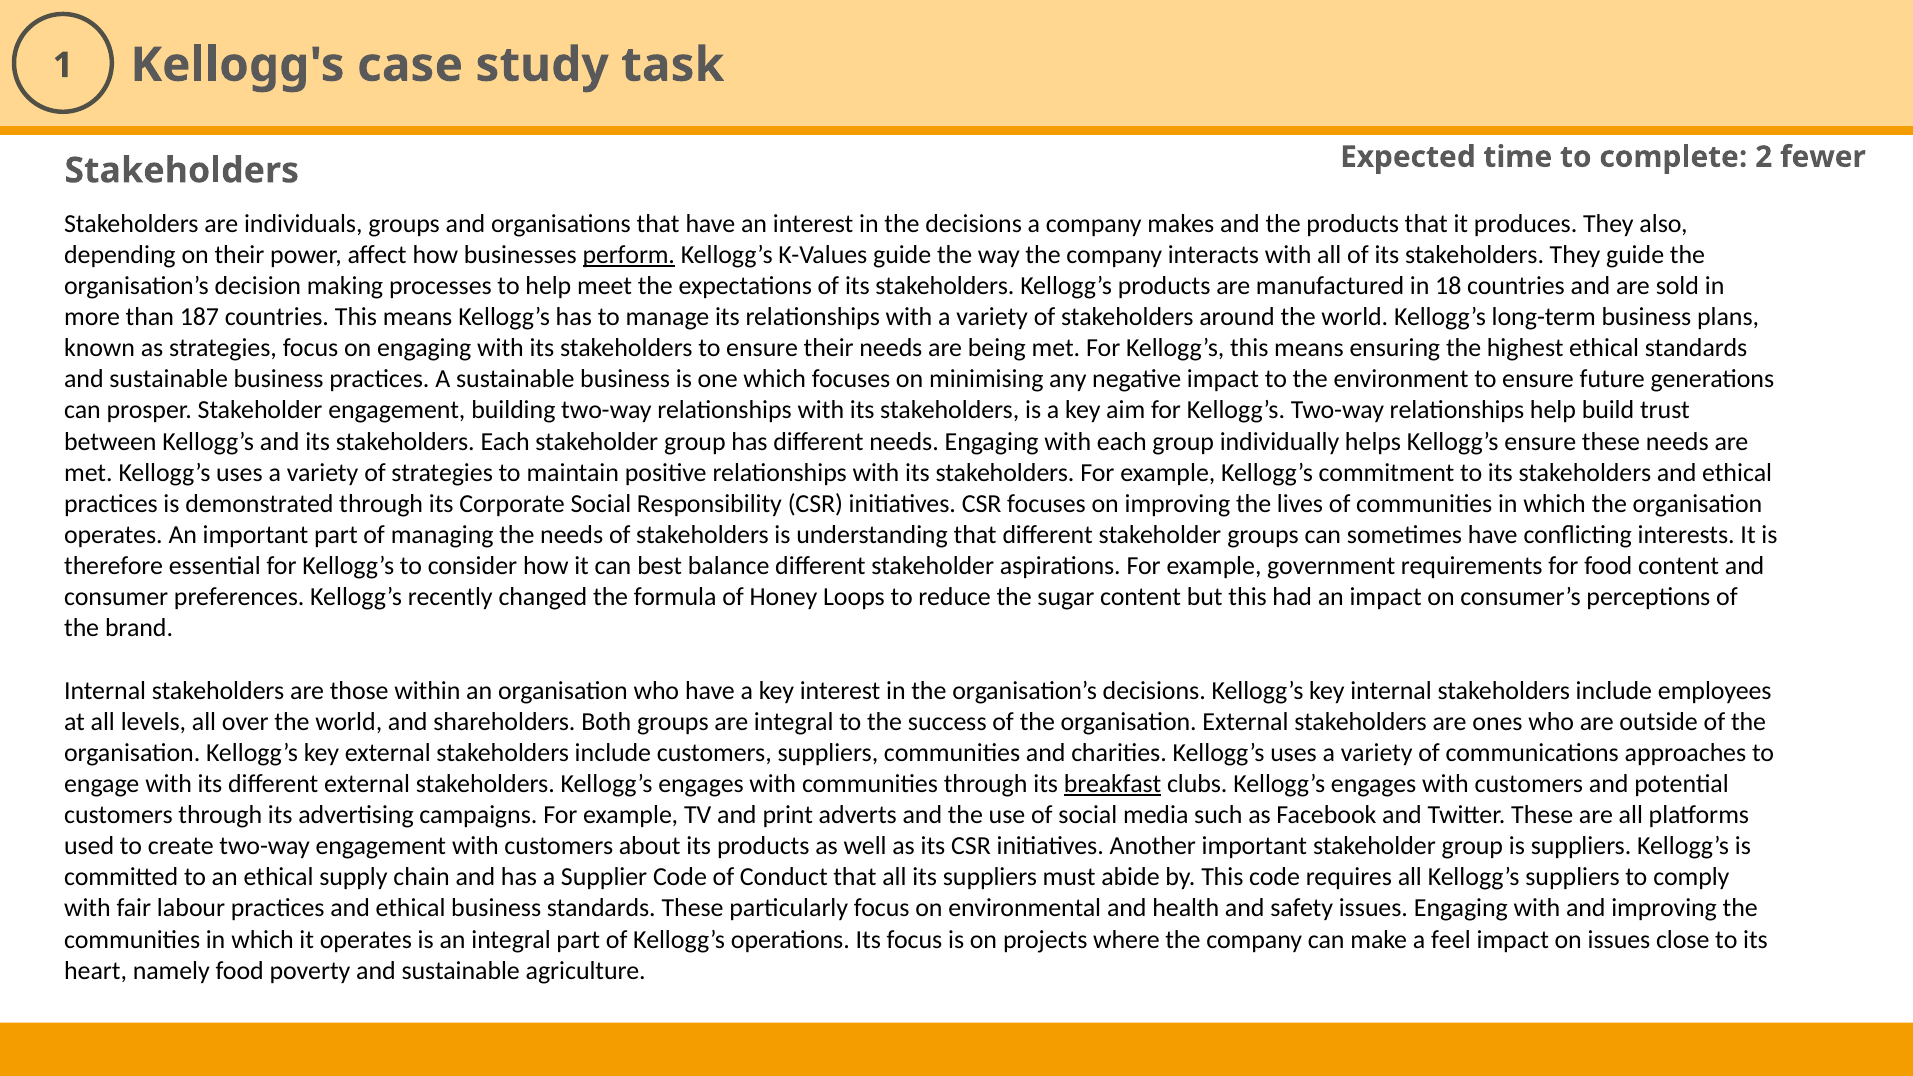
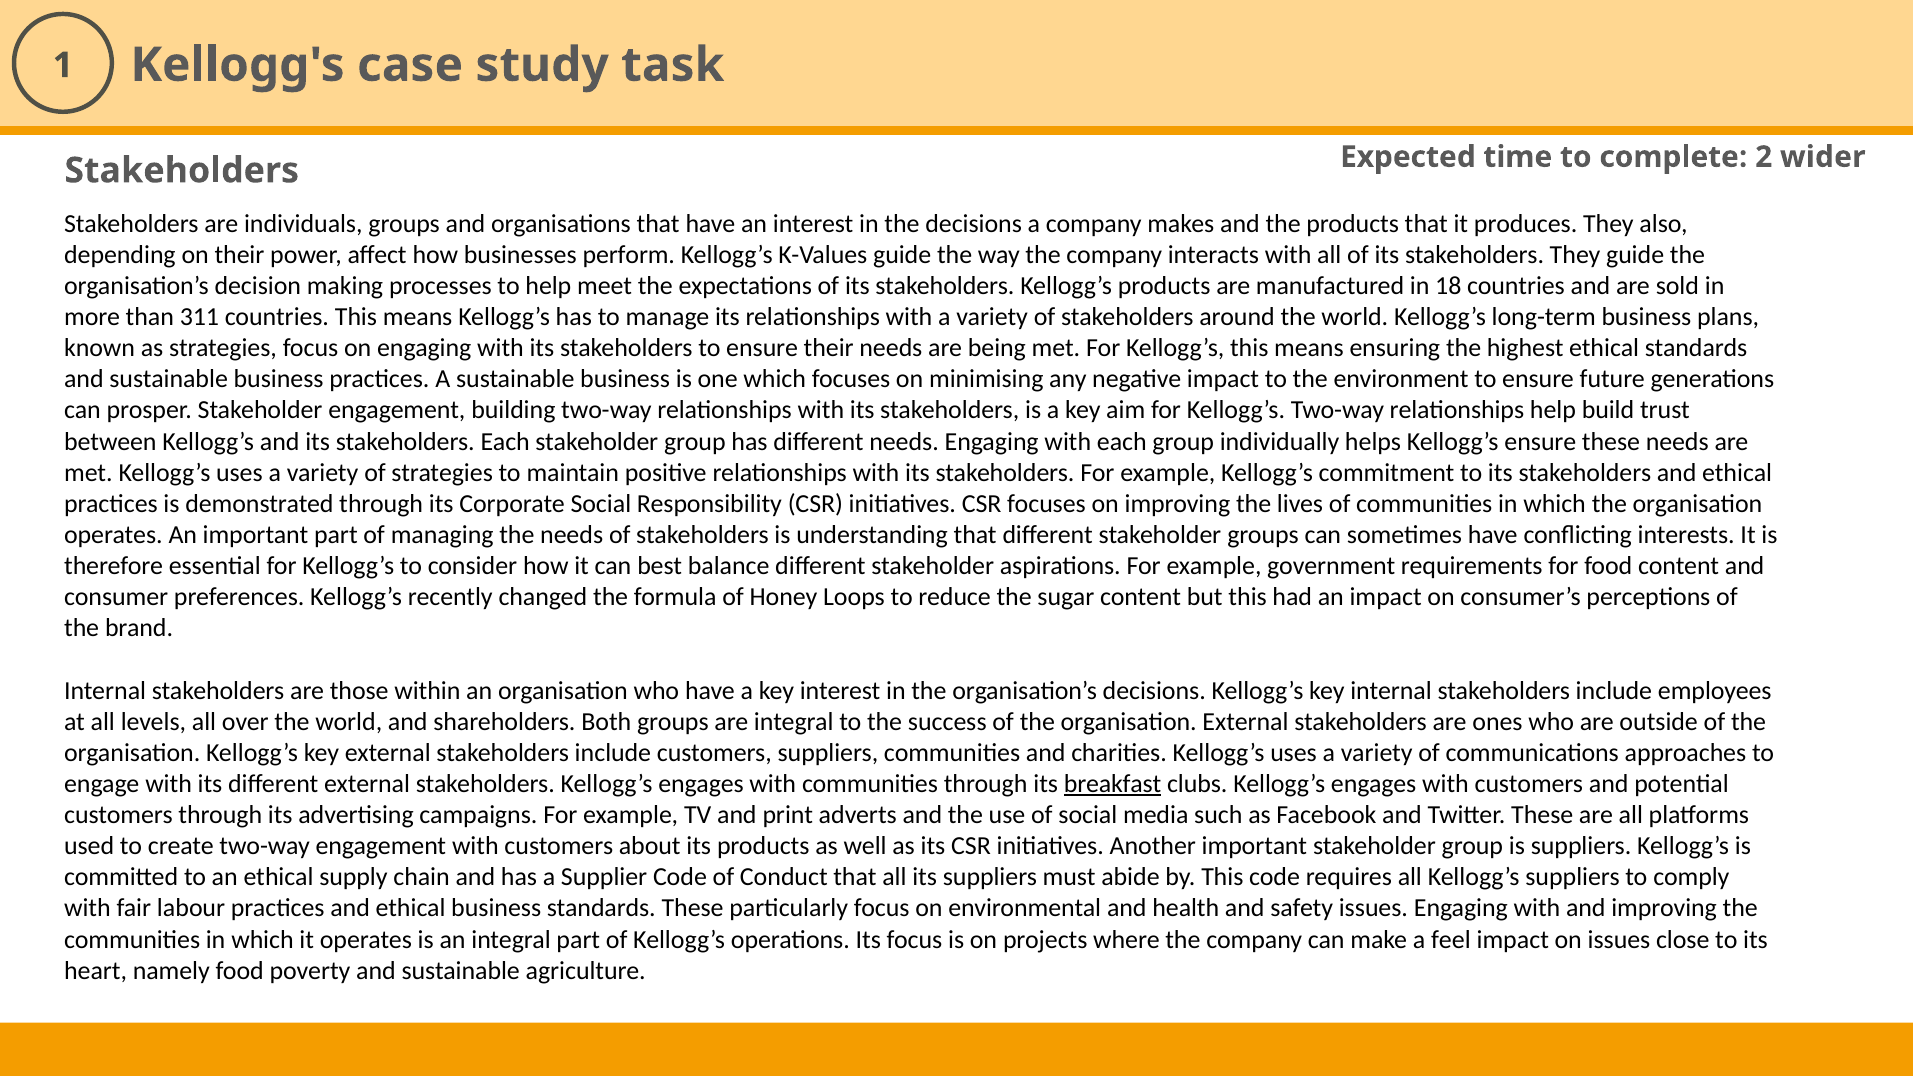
fewer: fewer -> wider (1823, 157)
perform underline: present -> none (629, 255)
187: 187 -> 311 (199, 317)
